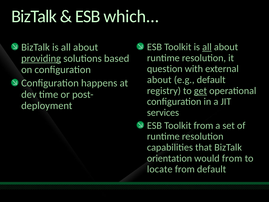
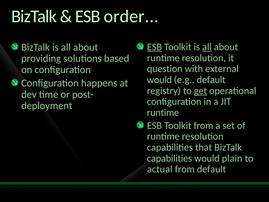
which: which -> order (131, 16)
ESB underline: none -> present (154, 47)
providing underline: present -> none (41, 58)
about: about -> would (159, 80)
services: services -> runtime (163, 112)
orientation: orientation -> capabilities (170, 158)
would from: from -> plain (232, 158)
locate: locate -> actual (160, 169)
